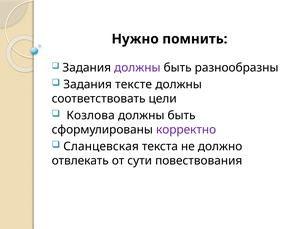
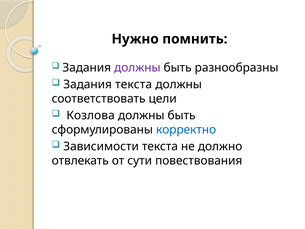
Задания тексте: тексте -> текста (134, 84)
корректно colour: purple -> blue (186, 130)
Сланцевская: Сланцевская -> Зависимости (101, 146)
